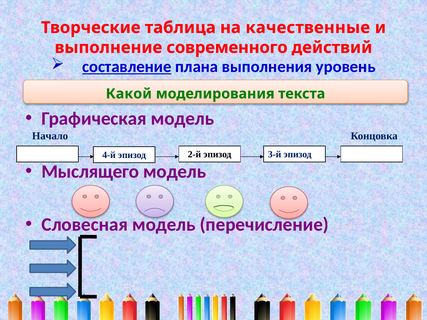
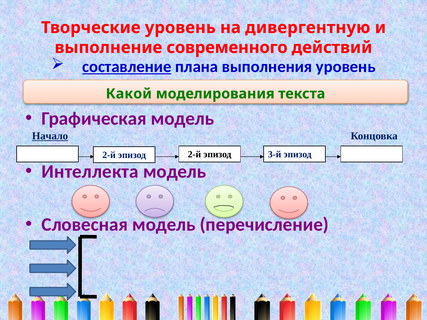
Творческие таблица: таблица -> уровень (180, 28)
качественные: качественные -> дивергентную (308, 28)
Начало underline: none -> present (50, 136)
4-й: 4-й -> 2-й (109, 155)
Мыслящего: Мыслящего -> Интеллекта (90, 172)
